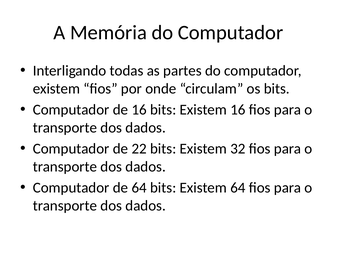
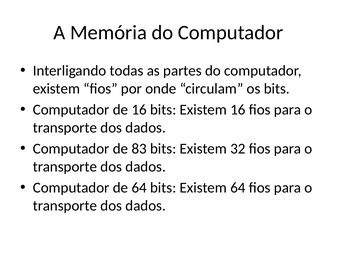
22: 22 -> 83 (139, 149)
